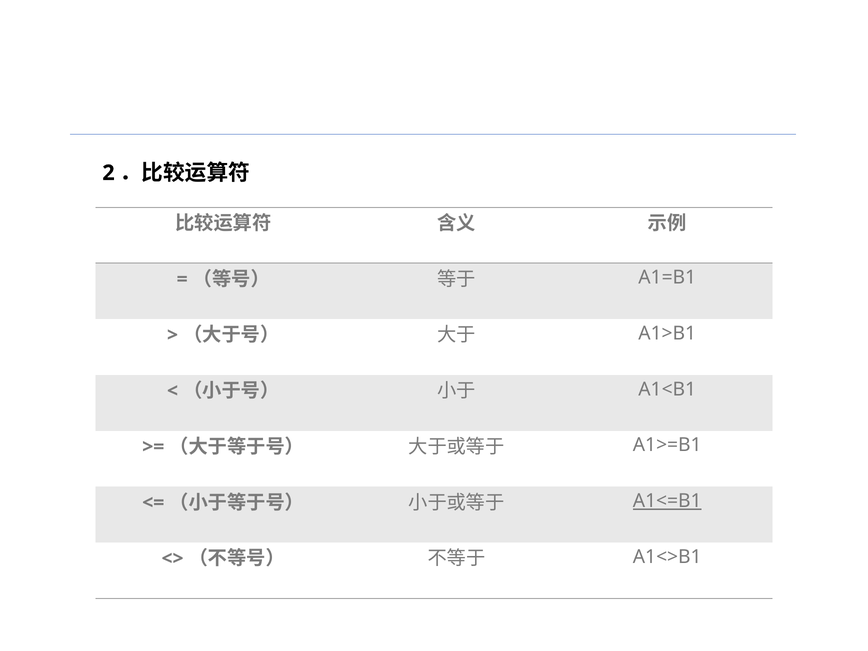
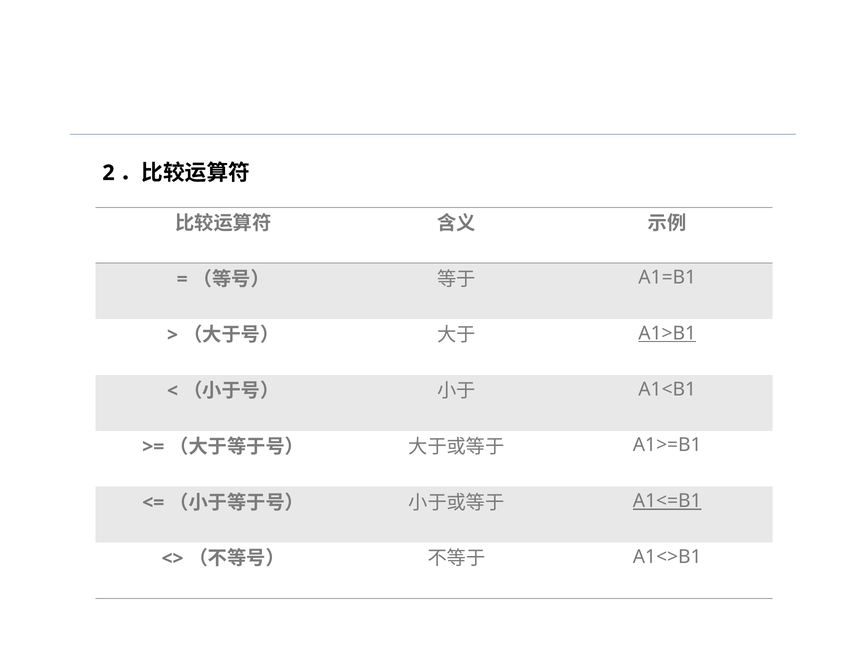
A1>B1 underline: none -> present (667, 333)
